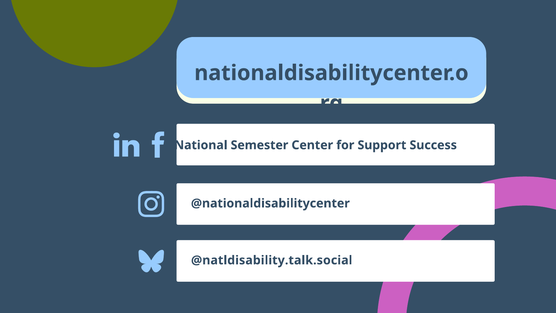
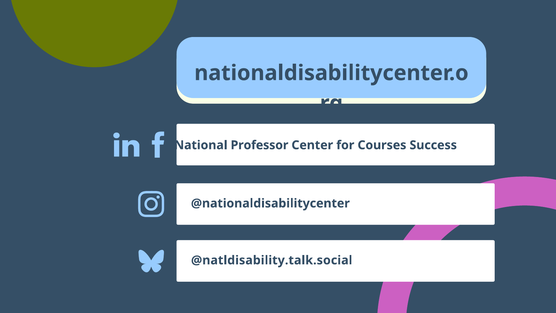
Semester: Semester -> Professor (260, 145)
Support: Support -> Courses (382, 145)
